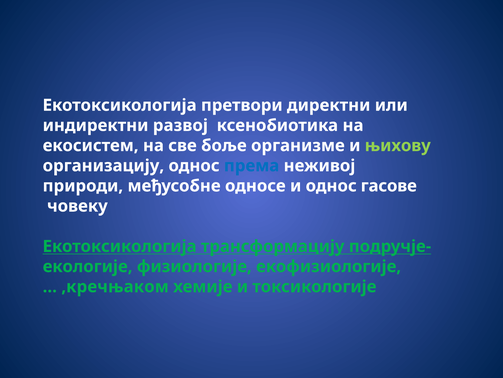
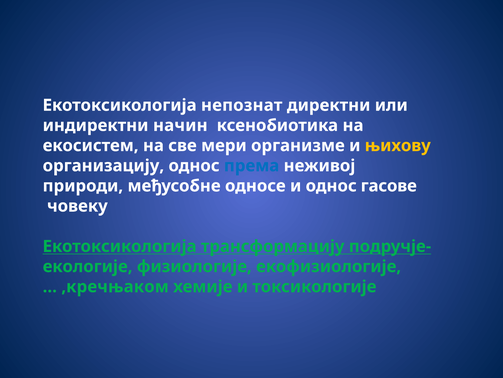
претвори: претвори -> непознат (242, 105)
развој: развој -> начин (180, 125)
боље: боље -> мери (224, 145)
њихову colour: light green -> yellow (398, 145)
